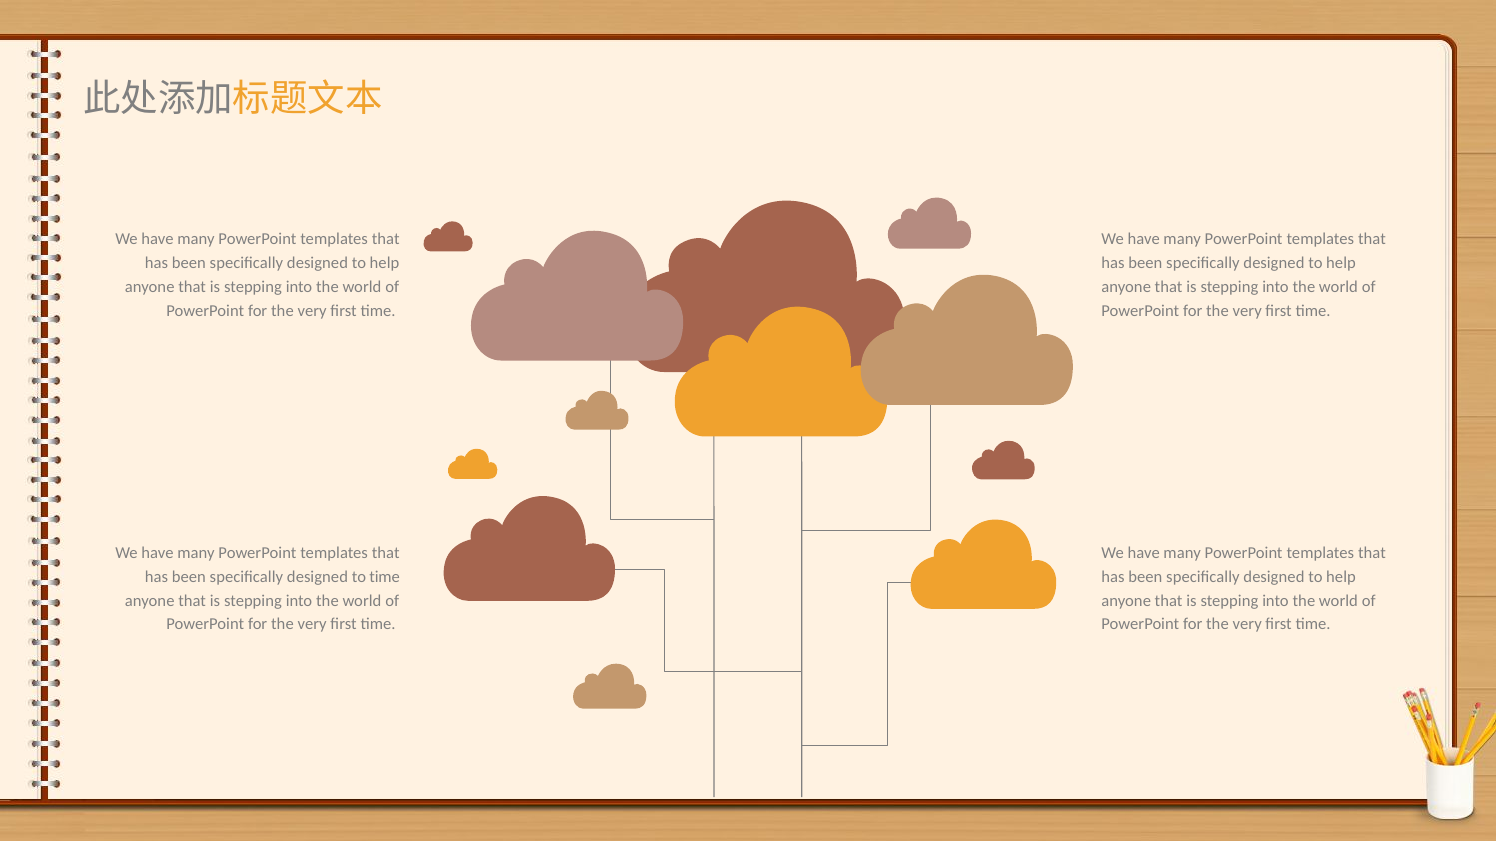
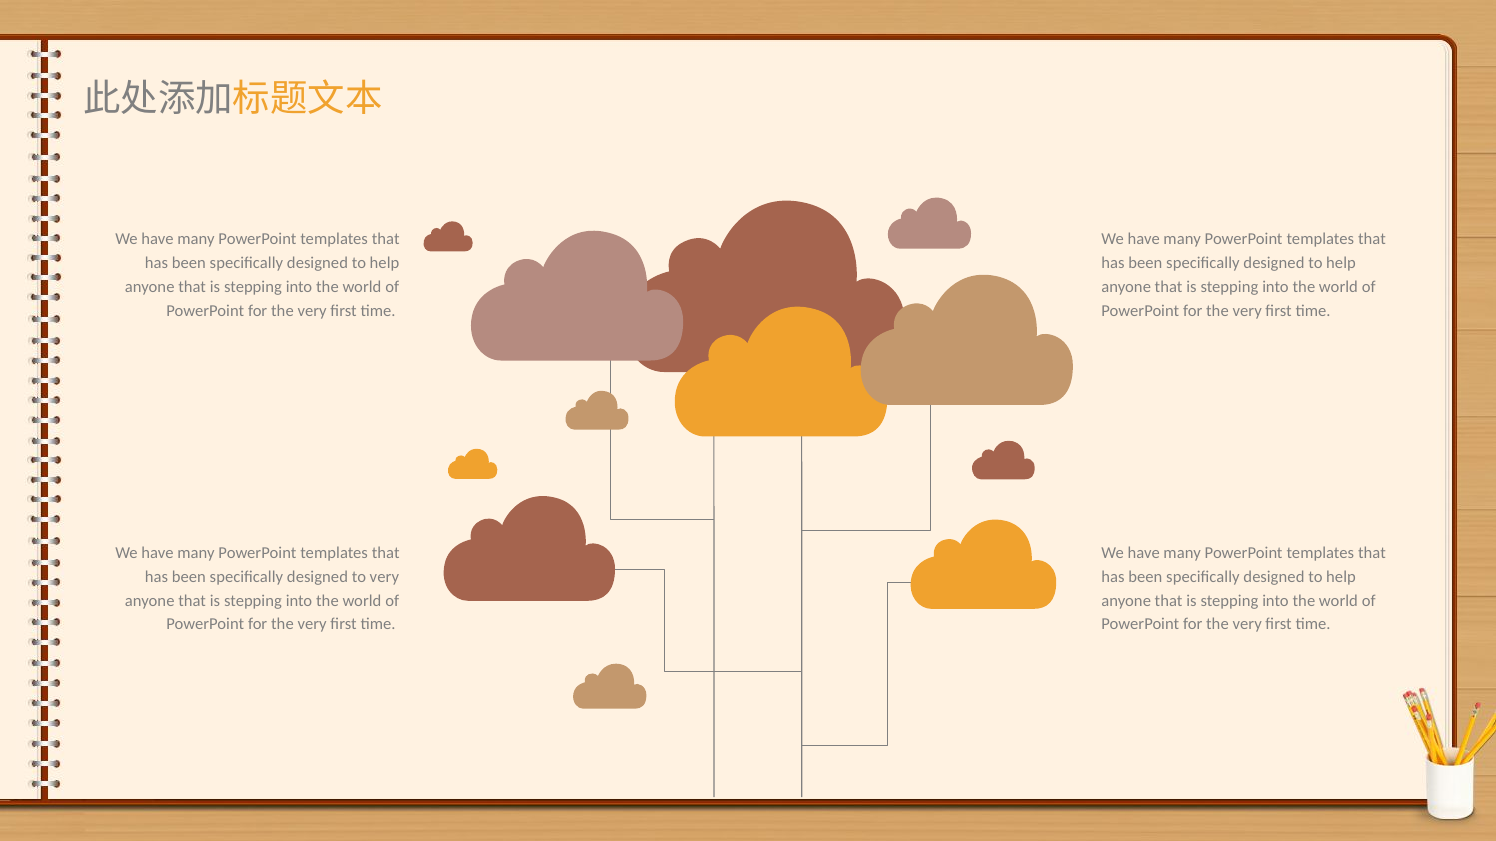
to time: time -> very (384, 577)
